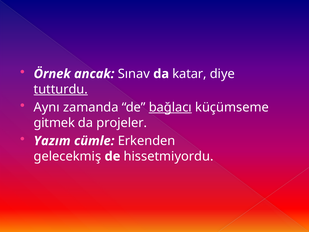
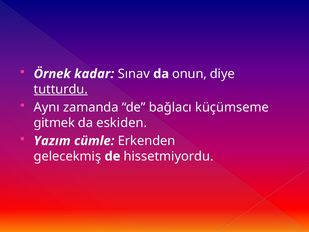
ancak: ancak -> kadar (94, 74)
katar: katar -> onun (190, 74)
bağlacı underline: present -> none (170, 107)
projeler: projeler -> eskiden (122, 123)
